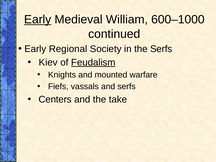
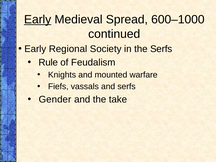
William: William -> Spread (127, 19)
Kiev: Kiev -> Rule (48, 62)
Feudalism underline: present -> none (93, 62)
Centers: Centers -> Gender (55, 99)
